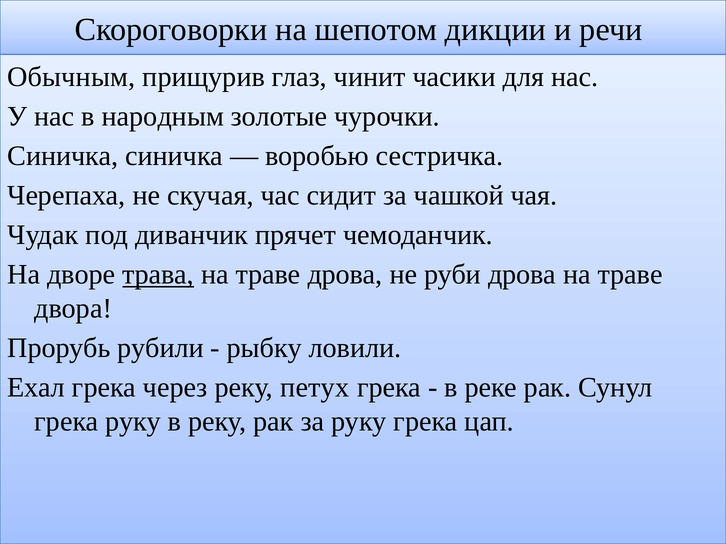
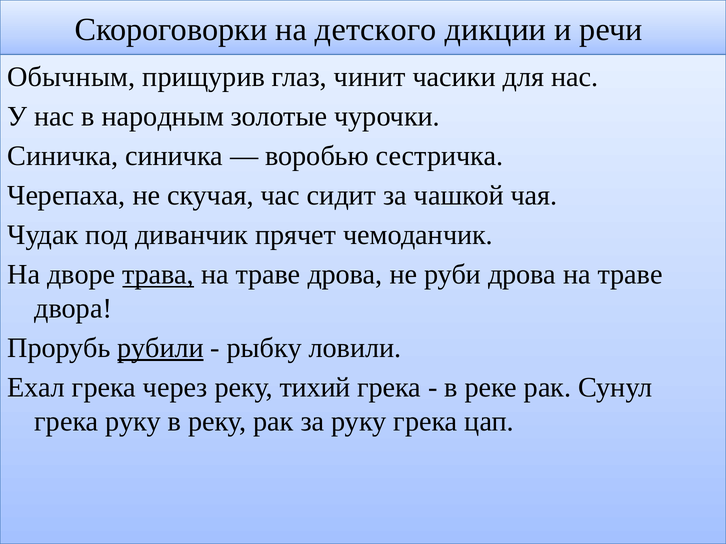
шепотом: шепотом -> детского (376, 29)
рубили underline: none -> present (161, 348)
петух: петух -> тихий (315, 388)
